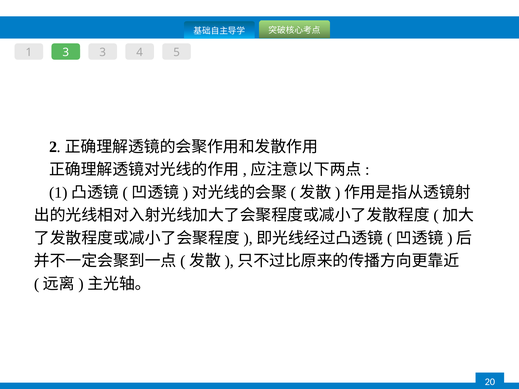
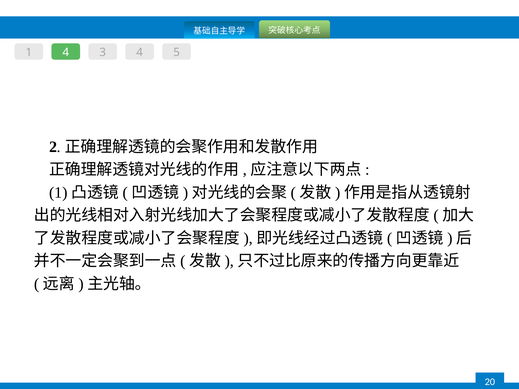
1 3: 3 -> 4 (66, 52)
